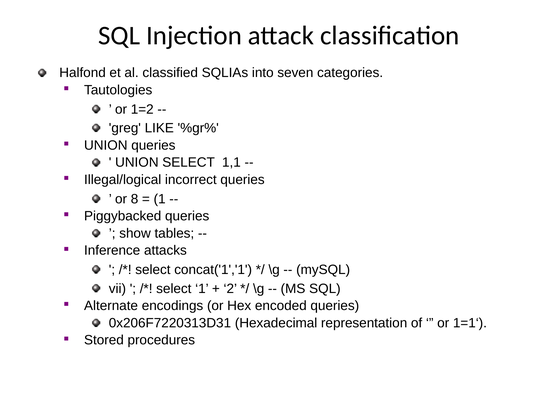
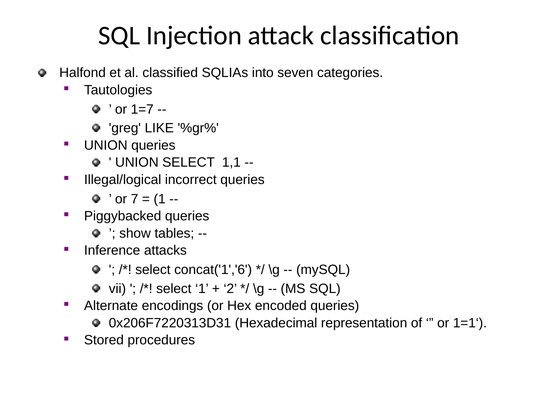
1=2: 1=2 -> 1=7 (142, 109)
8: 8 -> 7 (135, 199)
concat('1','1: concat('1','1 -> concat('1','6 (213, 270)
